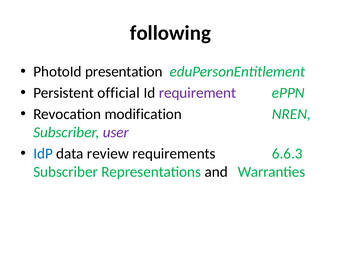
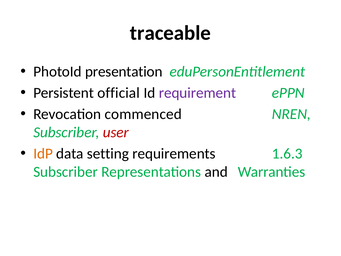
following: following -> traceable (170, 33)
modification: modification -> commenced (143, 114)
user colour: purple -> red (116, 132)
IdP colour: blue -> orange (43, 153)
review: review -> setting (108, 153)
6.6.3: 6.6.3 -> 1.6.3 (287, 153)
